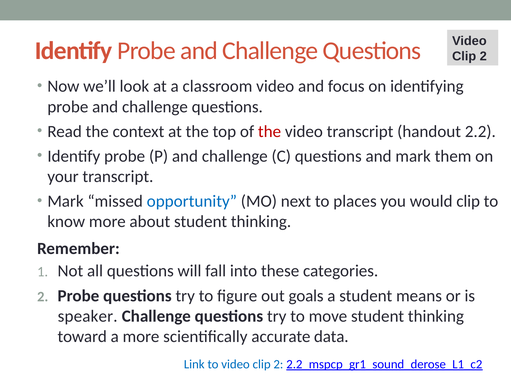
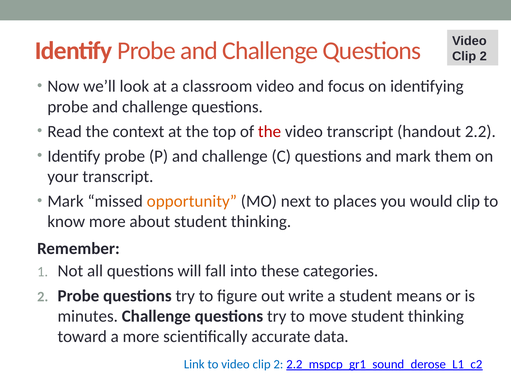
opportunity colour: blue -> orange (192, 201)
goals: goals -> write (306, 296)
speaker: speaker -> minutes (88, 316)
